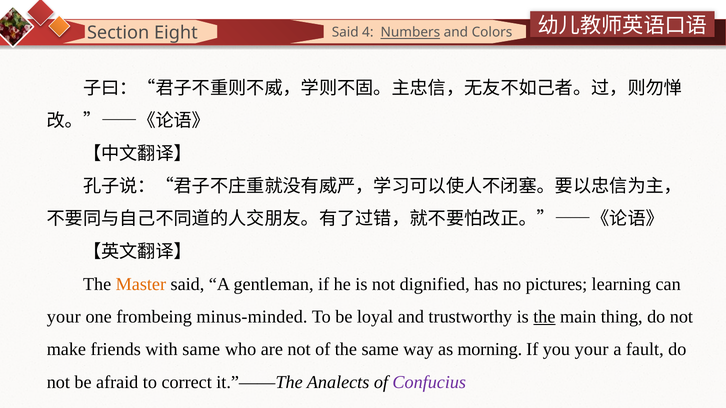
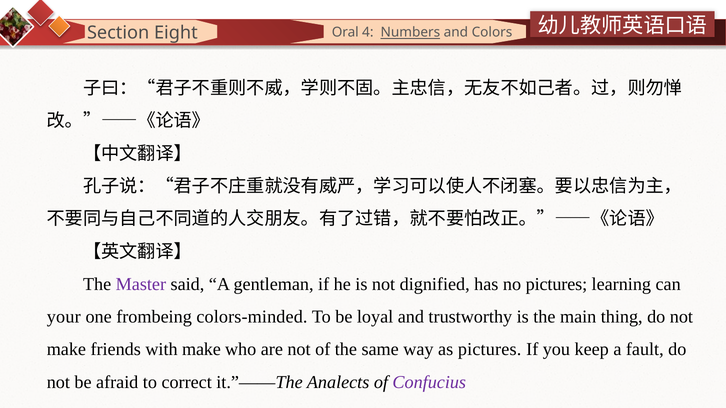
Eight Said: Said -> Oral (345, 33)
Master colour: orange -> purple (141, 284)
minus-minded: minus-minded -> colors-minded (252, 317)
the underline: present -> none (544, 317)
with same: same -> make (201, 350)
as morning: morning -> pictures (490, 350)
you your: your -> keep (592, 350)
